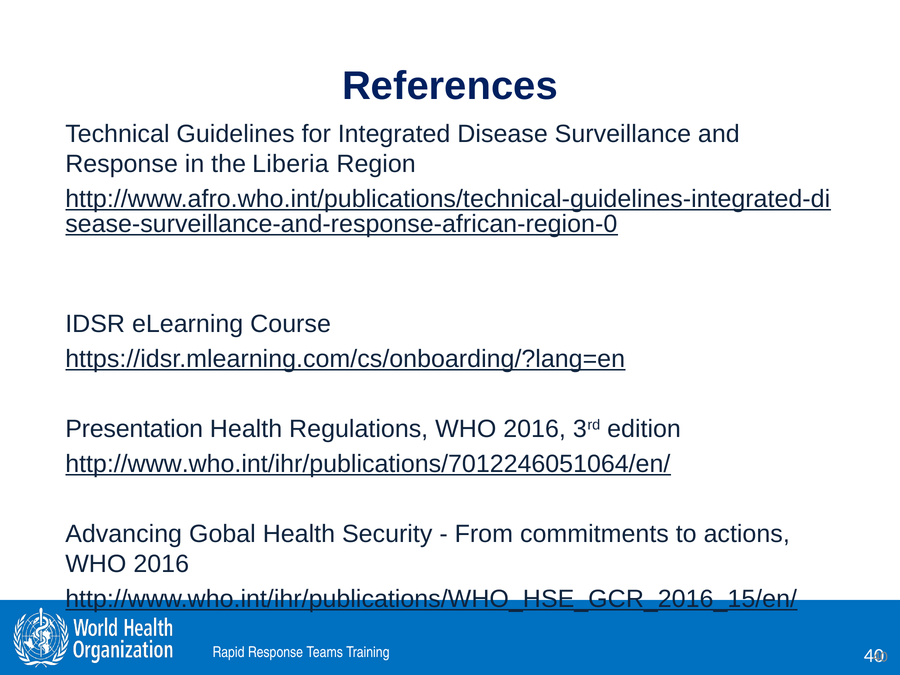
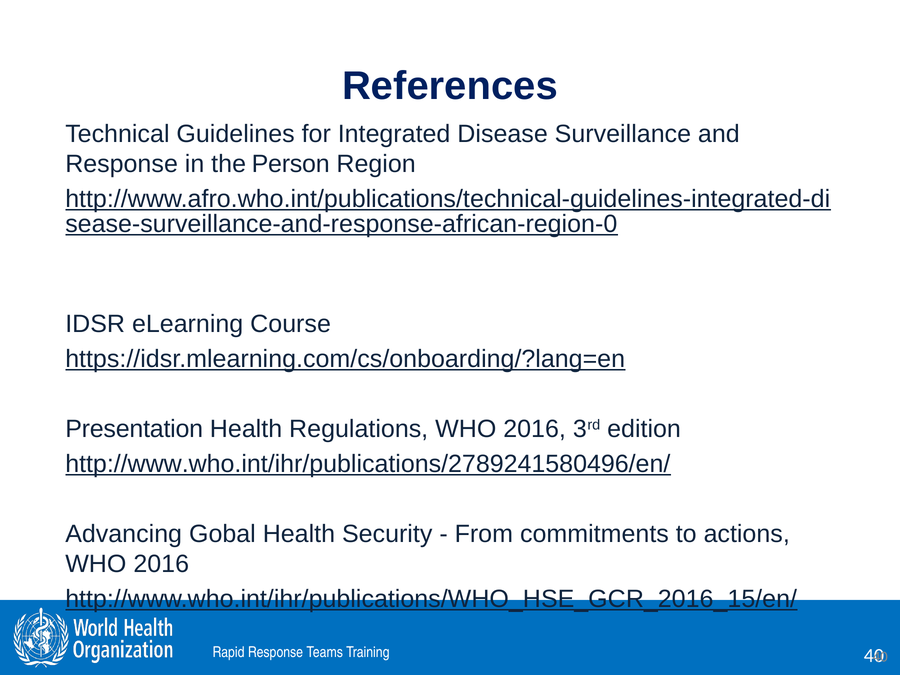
Liberia: Liberia -> Person (291, 164)
http://www.who.int/ihr/publications/7012246051064/en/: http://www.who.int/ihr/publications/7012246051064/en/ -> http://www.who.int/ihr/publications/2789241580496/en/ (368, 464)
